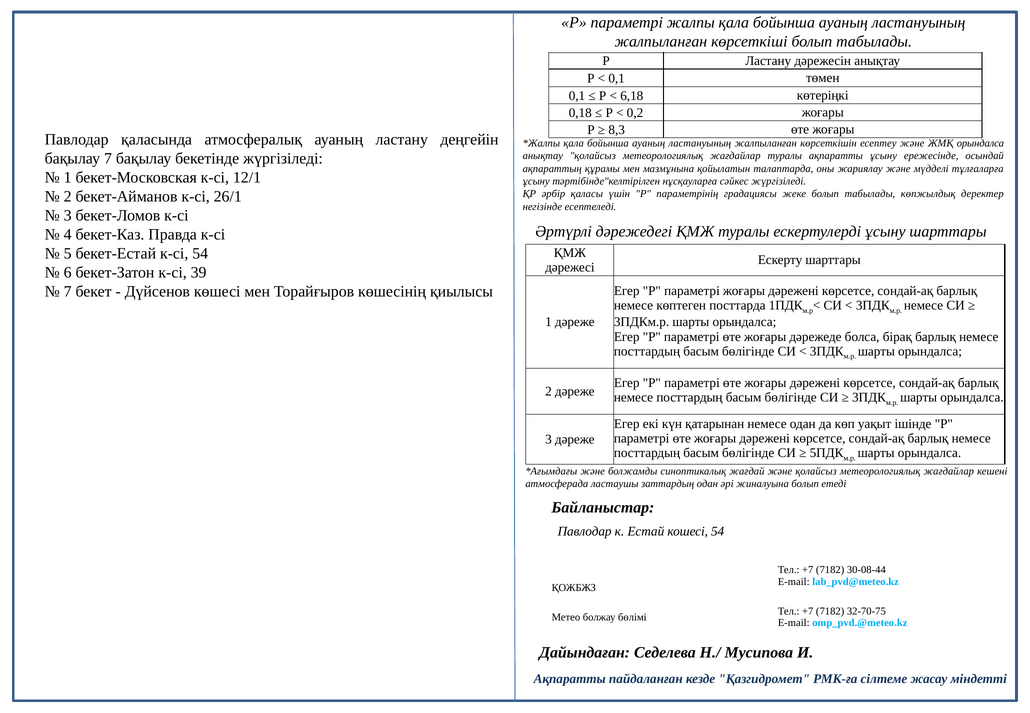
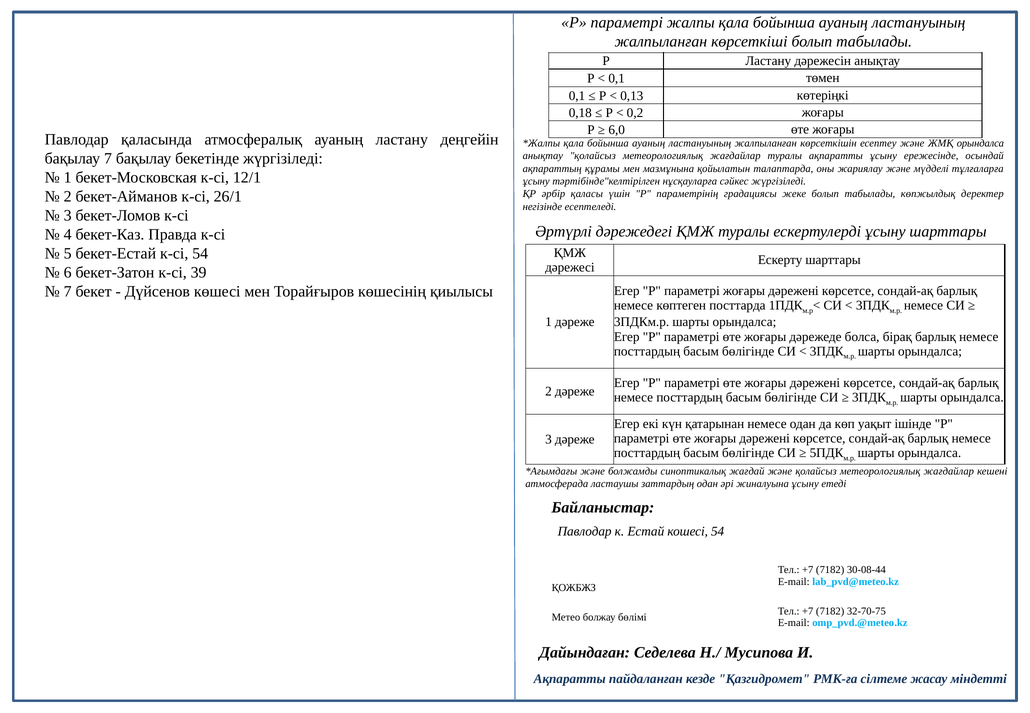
6,18: 6,18 -> 0,13 (632, 96)
8,3: 8,3 -> 6,0 (617, 130)
жиналуына болып: болып -> ұсыну (805, 484)
